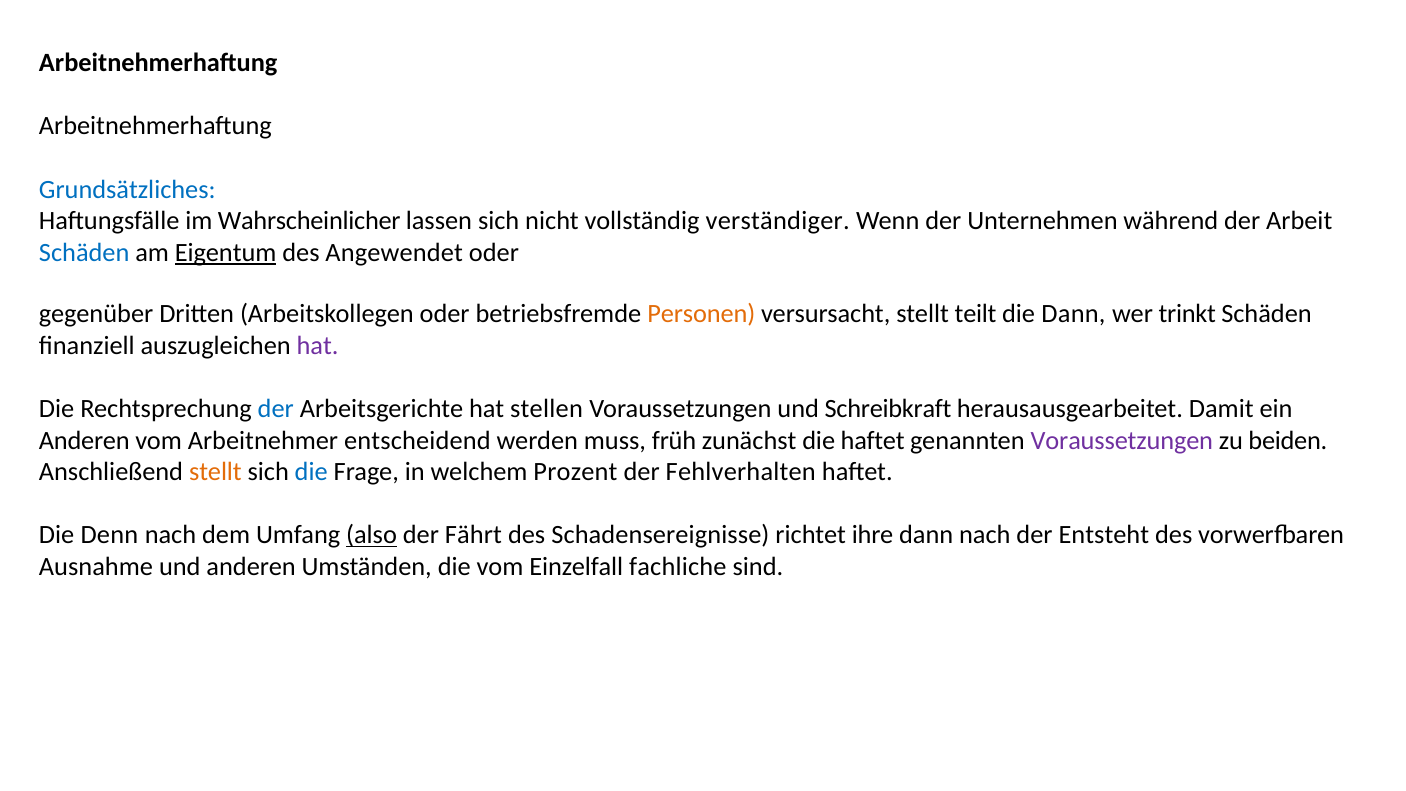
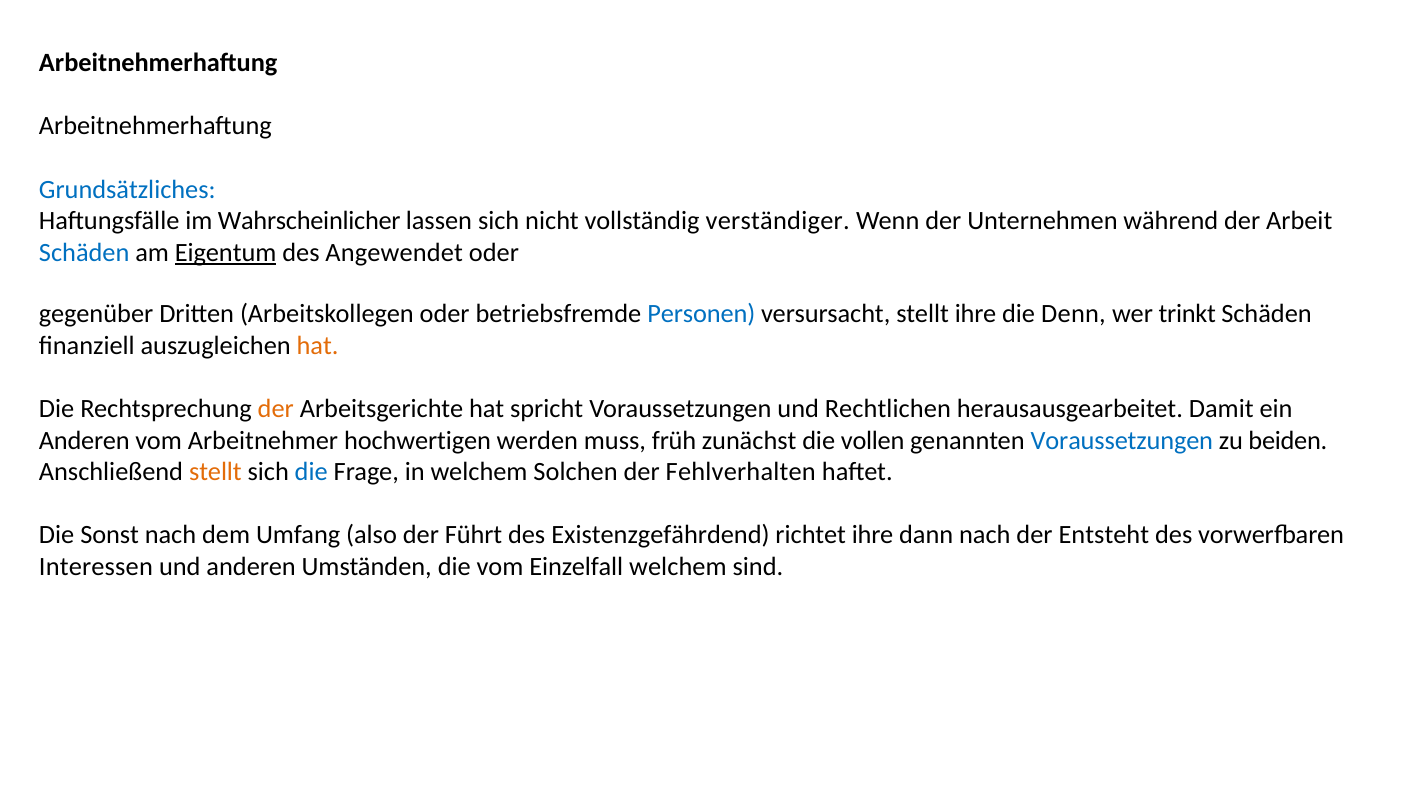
Personen colour: orange -> blue (701, 314)
stellt teilt: teilt -> ihre (976, 314)
die Dann: Dann -> Denn (1073, 314)
hat colour: purple -> orange (318, 345)
der colour: blue -> orange (276, 409)
stellen: stellen -> spricht (547, 409)
Schreibkraft: Schreibkraft -> Rechtlichen (888, 409)
entscheidend: entscheidend -> hochwertigen (417, 440)
die haftet: haftet -> vollen (873, 440)
Voraussetzungen colour: purple -> blue (1122, 440)
Prozent: Prozent -> Solchen (576, 472)
Denn: Denn -> Sonst (110, 535)
also underline: present -> none (372, 535)
Fährt: Fährt -> Führt (474, 535)
Schadensereignisse: Schadensereignisse -> Existenzgefährdend (660, 535)
Ausnahme: Ausnahme -> Interessen (96, 567)
Einzelfall fachliche: fachliche -> welchem (678, 567)
